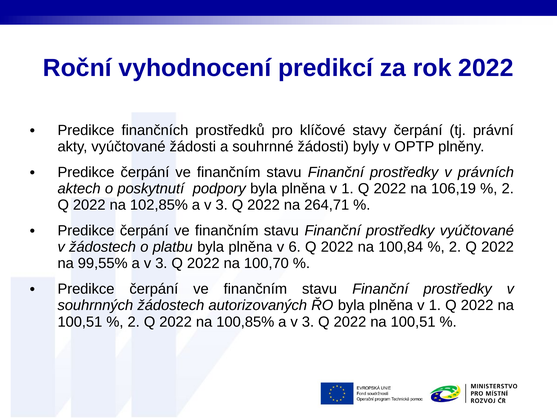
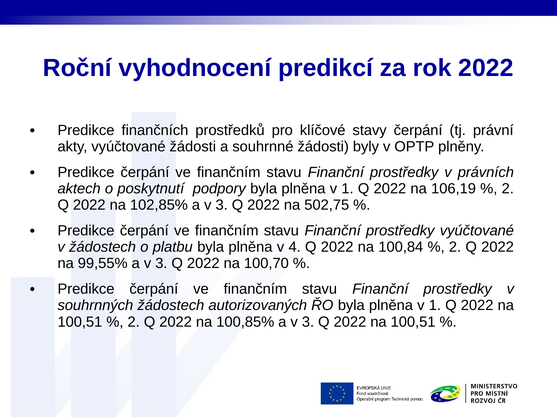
264,71: 264,71 -> 502,75 (327, 205)
6: 6 -> 4 (295, 247)
